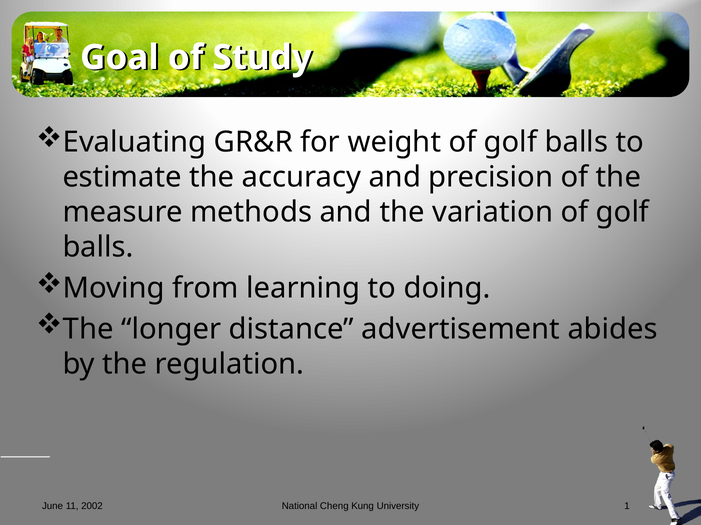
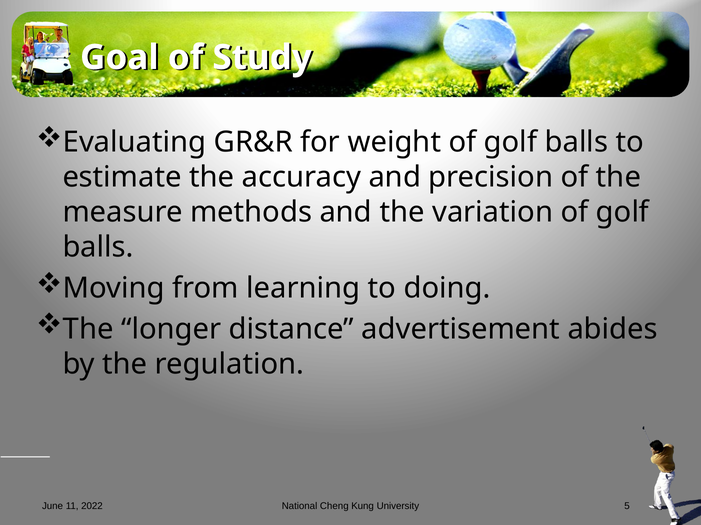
2002: 2002 -> 2022 (92, 507)
1: 1 -> 5 (627, 507)
